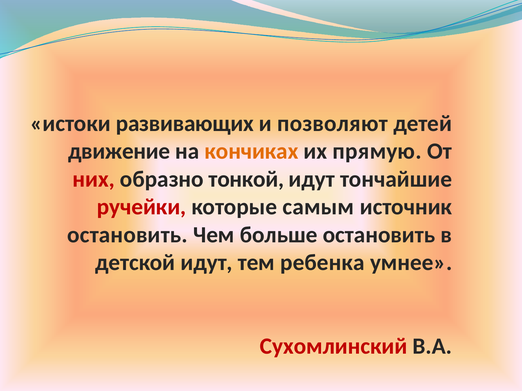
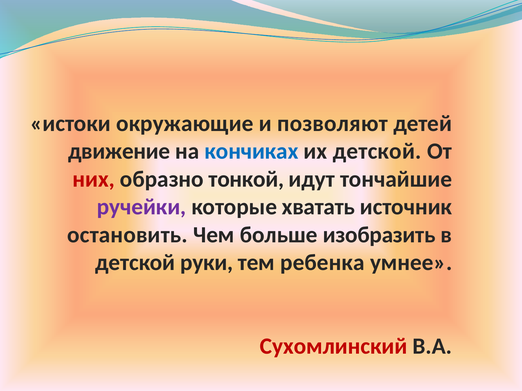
развивающих: развивающих -> окружающие (185, 124)
кончиках colour: orange -> blue (251, 151)
их прямую: прямую -> детской (377, 151)
ручейки colour: red -> purple (141, 207)
самым: самым -> хватать (319, 207)
больше остановить: остановить -> изобразить (379, 235)
детской идут: идут -> руки (207, 263)
